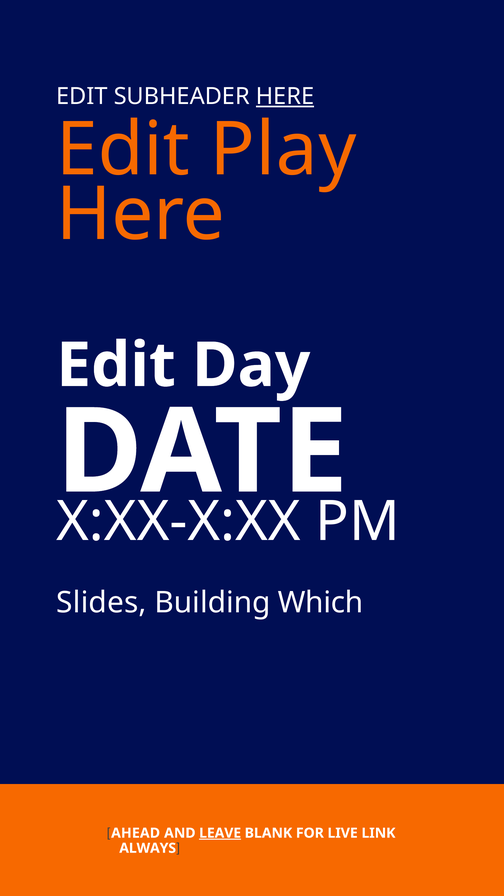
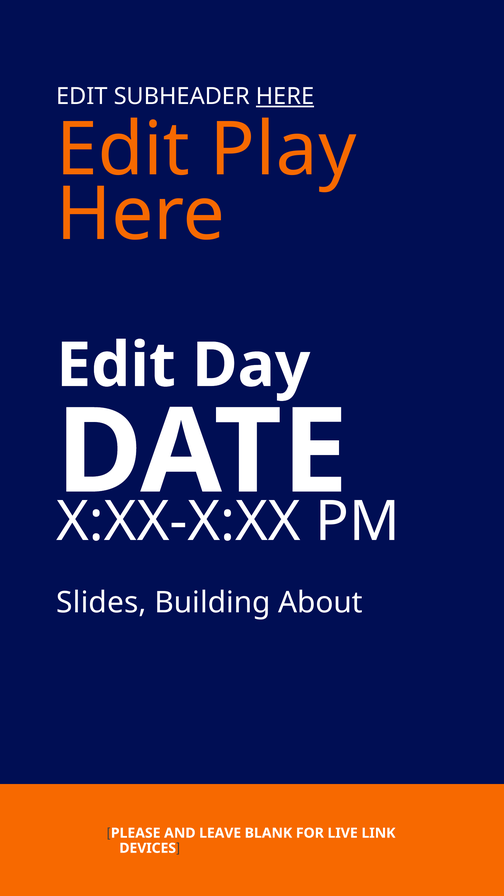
Which: Which -> About (320, 602)
AHEAD: AHEAD -> PLEASE (136, 832)
LEAVE underline: present -> none (220, 832)
ALWAYS: ALWAYS -> DEVICES (148, 847)
